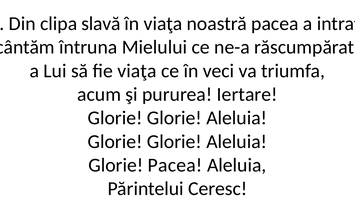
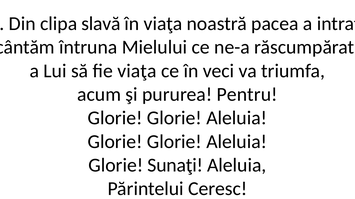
Iertare: Iertare -> Pentru (247, 95)
Glorie Pacea: Pacea -> Sunaţi (175, 166)
